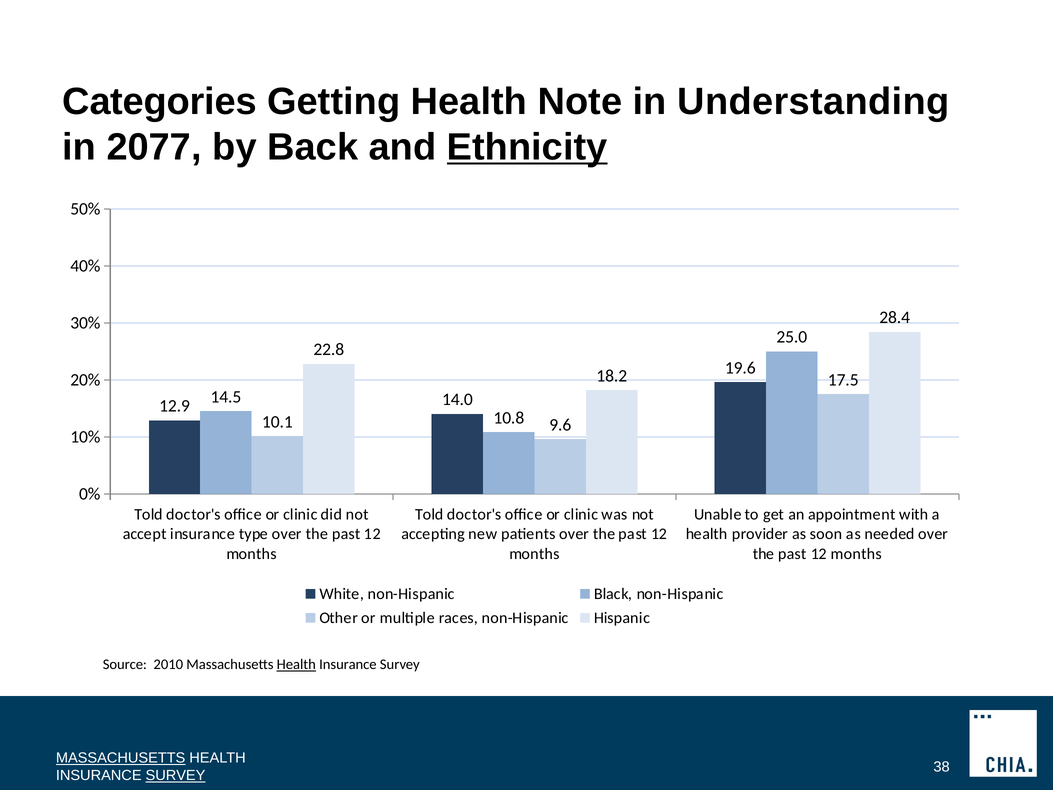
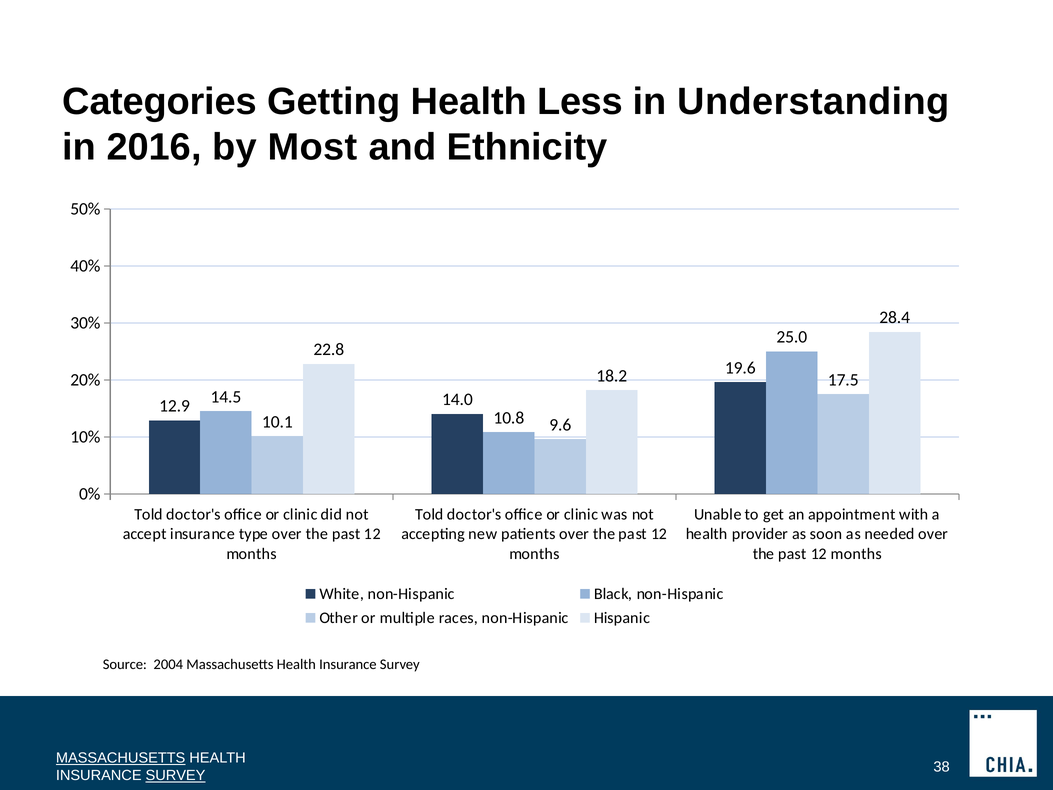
Note: Note -> Less (580, 102)
2077: 2077 -> 2016 (154, 147)
Back: Back -> Most (312, 147)
Ethnicity underline: present -> none (527, 147)
2010: 2010 -> 2004 (168, 664)
Health underline: present -> none (296, 664)
